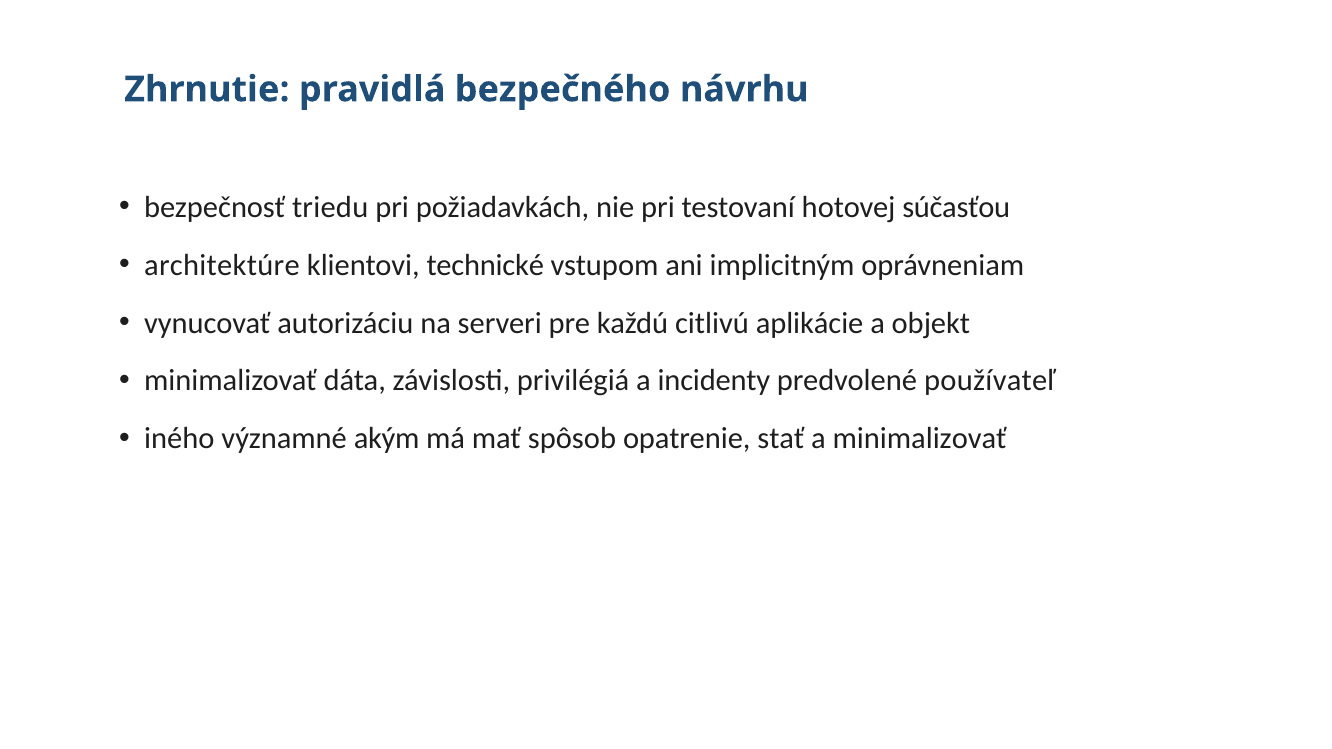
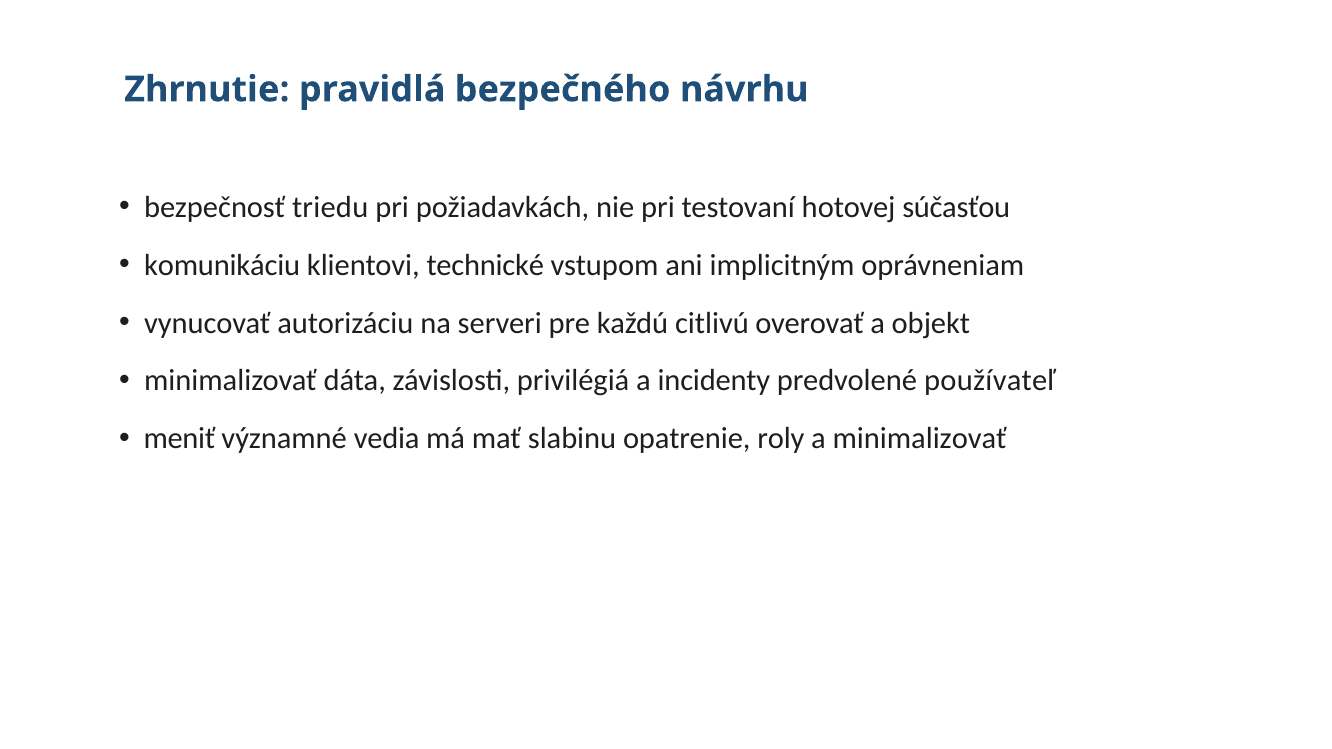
architektúre: architektúre -> komunikáciu (222, 265)
aplikácie: aplikácie -> overovať (810, 323)
iného: iného -> meniť (179, 439)
akým: akým -> vedia (387, 439)
spôsob: spôsob -> slabinu (572, 439)
stať: stať -> roly (781, 439)
